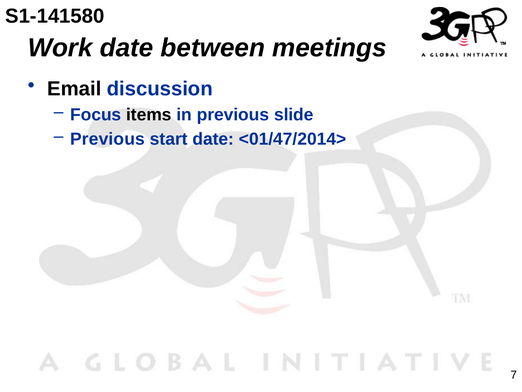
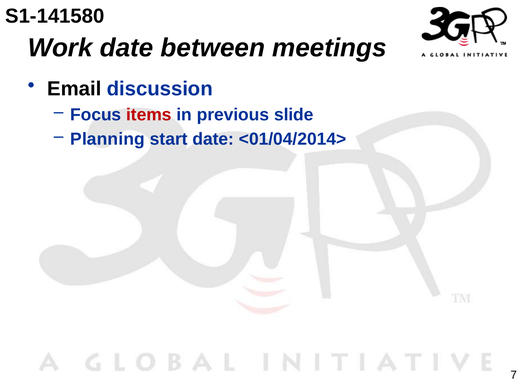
items colour: black -> red (149, 114)
Previous: Previous -> Planning (108, 139)
<01/47/2014>: <01/47/2014> -> <01/04/2014> (293, 139)
